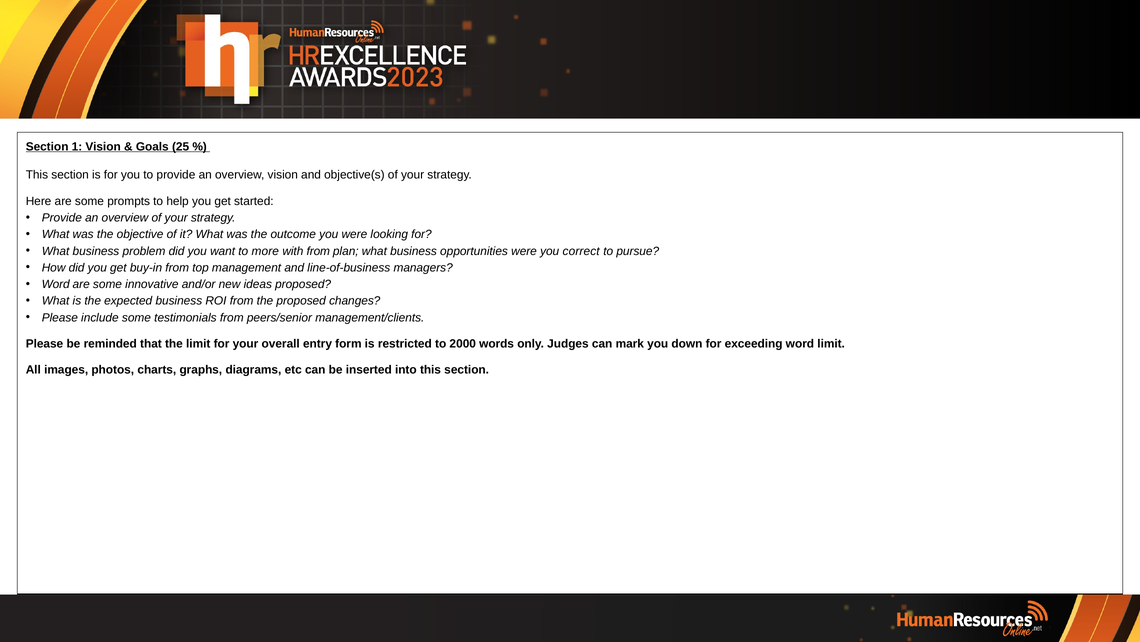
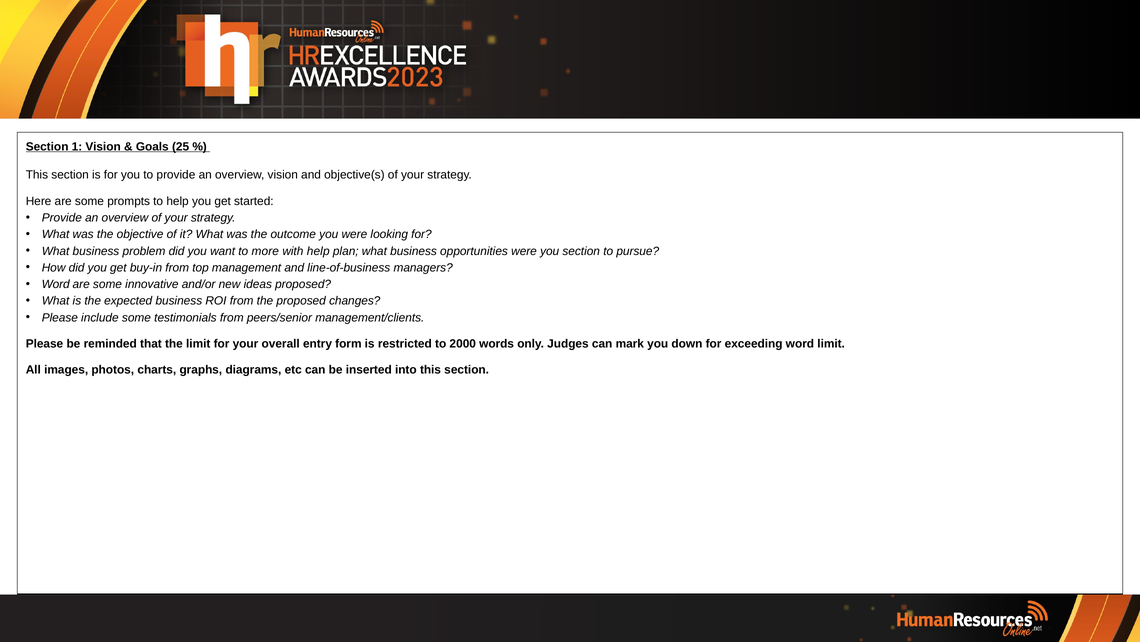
with from: from -> help (318, 251)
you correct: correct -> section (581, 251)
